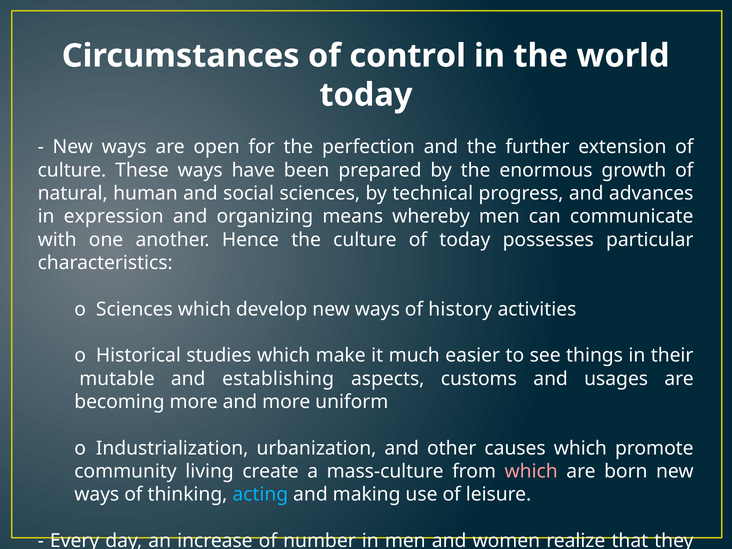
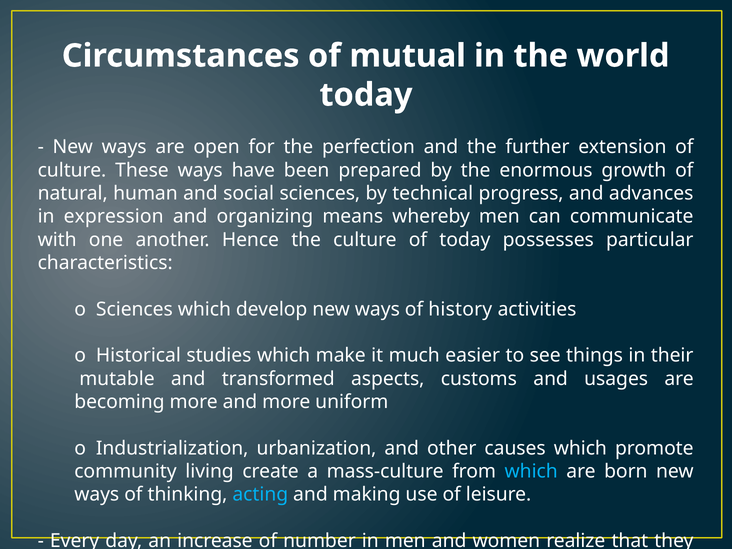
control: control -> mutual (408, 56)
establishing: establishing -> transformed (278, 379)
which colour: pink -> light blue (531, 471)
